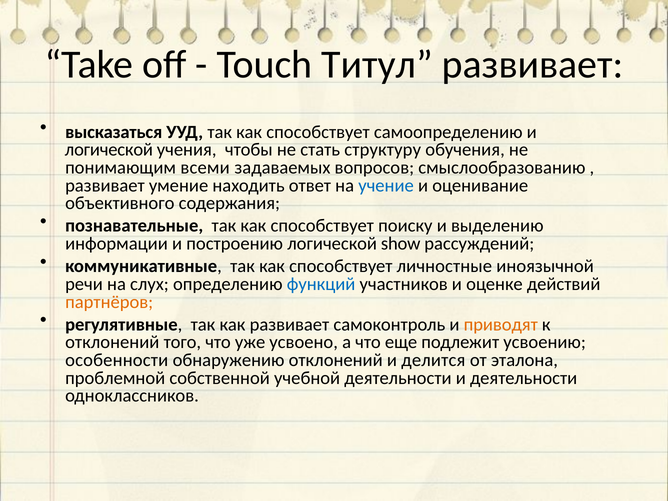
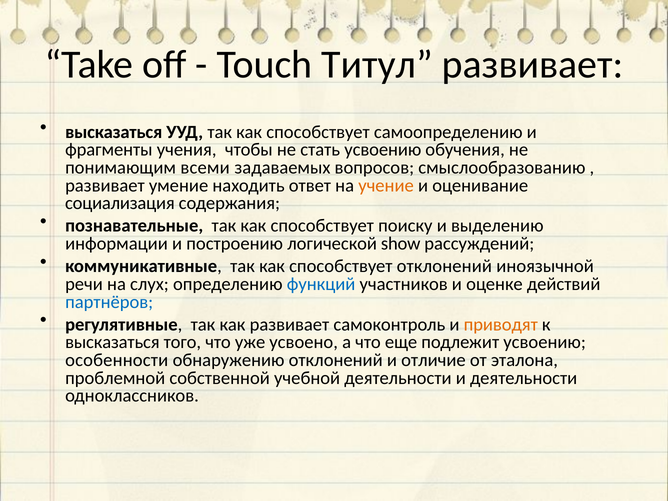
логической: логической -> фрагменты (109, 150)
стать структуру: структуру -> усвоению (383, 150)
учение colour: blue -> orange (386, 185)
объективного: объективного -> социализация (120, 203)
способствует личностные: личностные -> отклонений (444, 266)
партнёров colour: orange -> blue (109, 302)
отклонений: отклонений -> высказаться (112, 342)
делится: делится -> отличие (433, 360)
